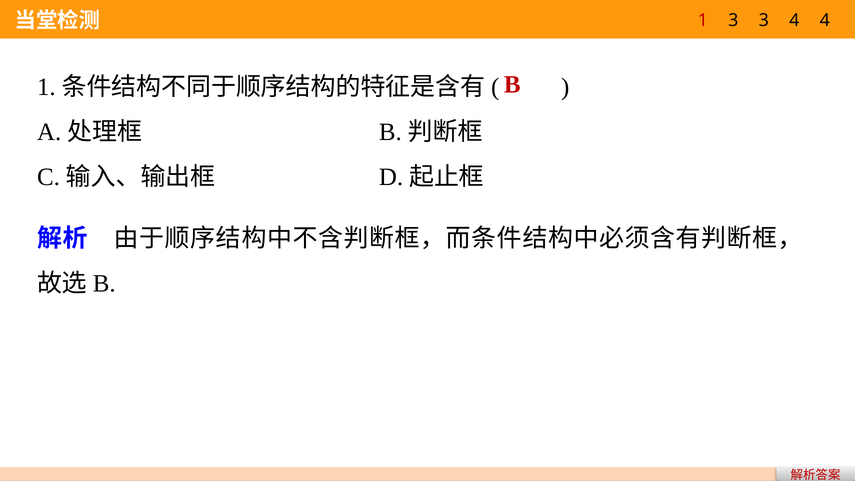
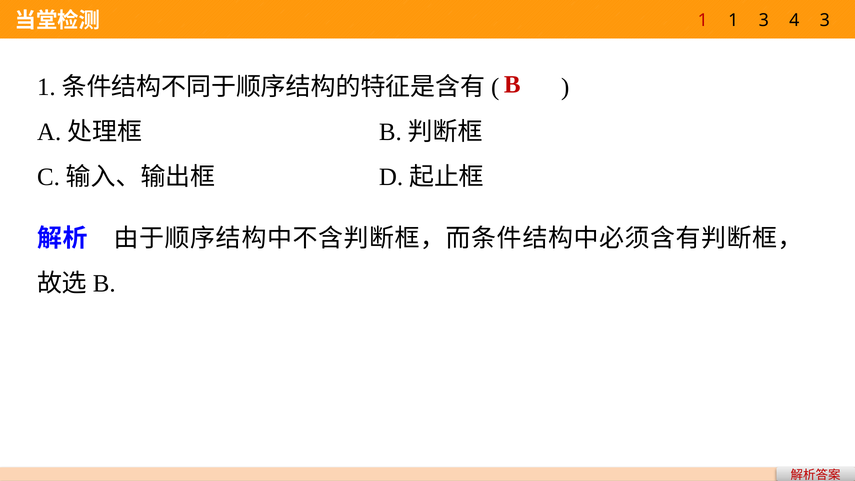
1 3: 3 -> 1 (733, 20)
4 4: 4 -> 3 (825, 20)
